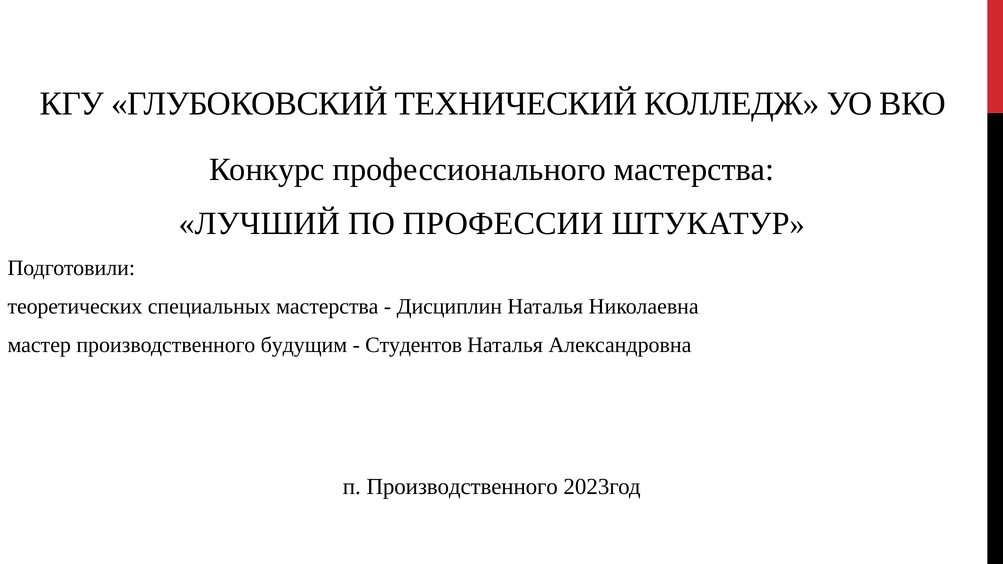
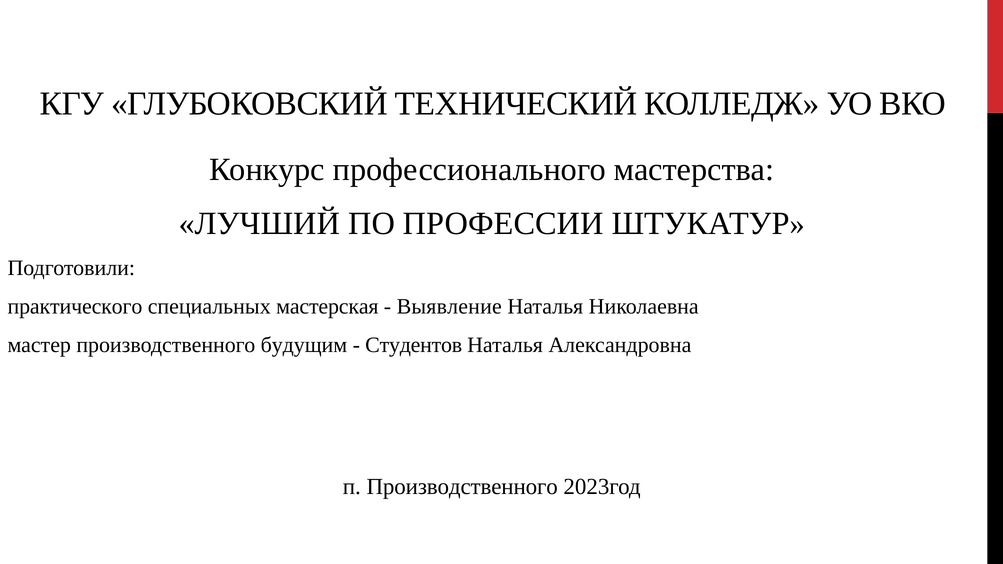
теоретических: теоретических -> практического (75, 307)
специальных мастерства: мастерства -> мастерская (327, 307)
Дисциплин: Дисциплин -> Выявление (449, 307)
